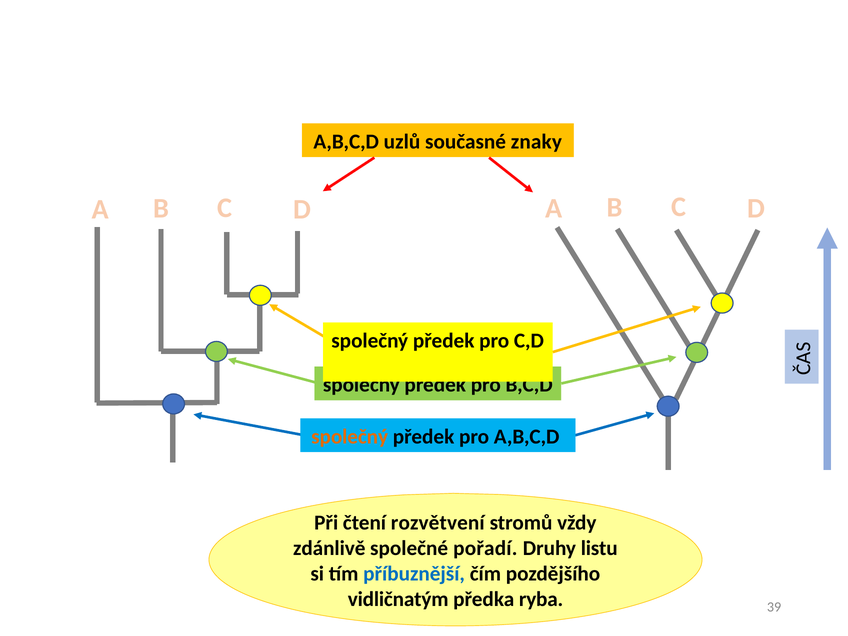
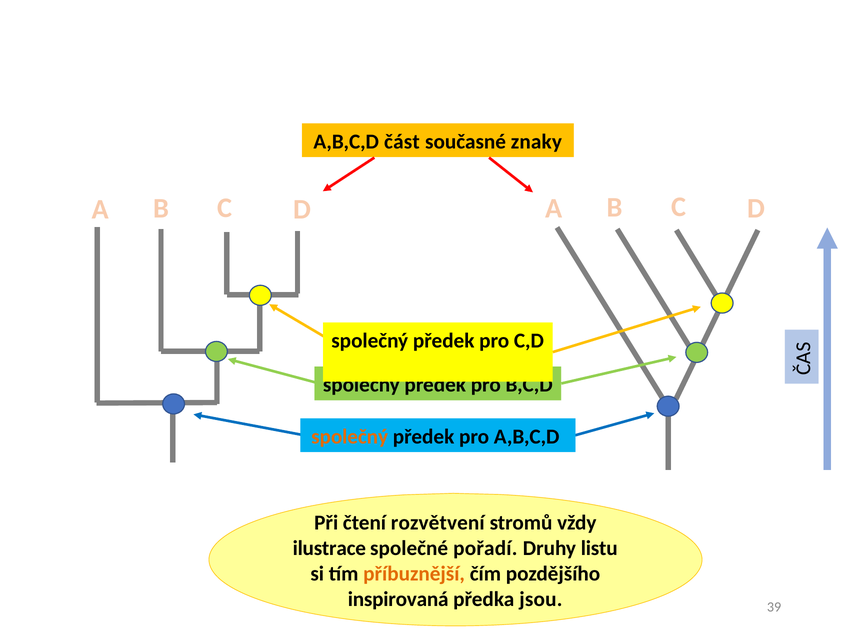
uzlů: uzlů -> část (402, 142)
zdánlivě: zdánlivě -> ilustrace (329, 548)
příbuznější colour: blue -> orange (414, 574)
vidličnatým: vidličnatým -> inspirovaná (398, 599)
ryba: ryba -> jsou (541, 599)
